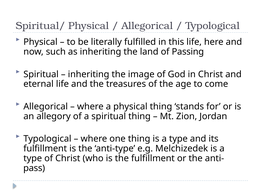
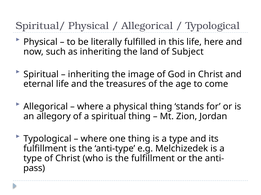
Passing: Passing -> Subject (188, 52)
